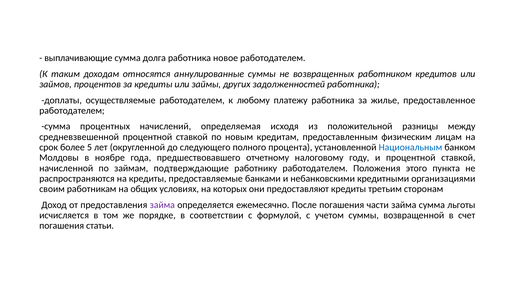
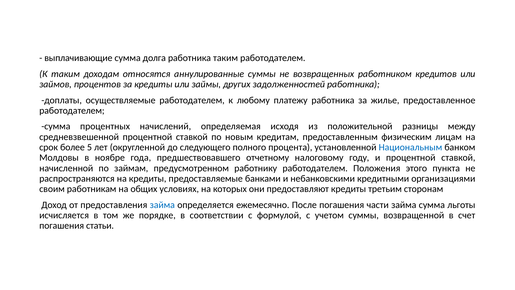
работника новое: новое -> таким (226, 58)
подтверждающие: подтверждающие -> предусмотренном (191, 168)
займа colour: purple -> blue (162, 205)
